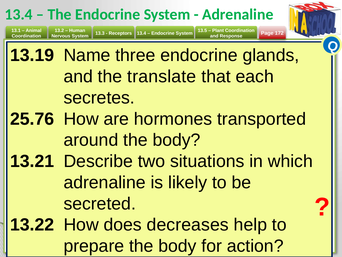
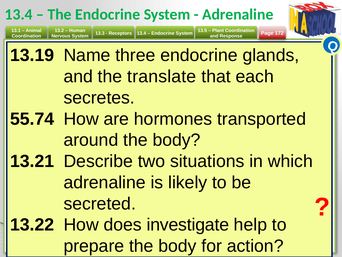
25.76: 25.76 -> 55.74 (32, 119)
decreases: decreases -> investigate (188, 224)
